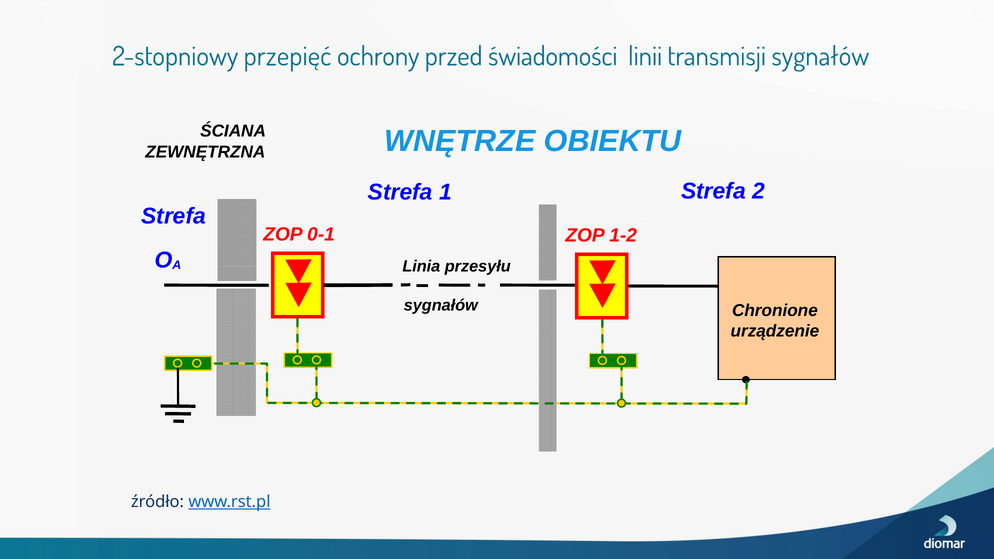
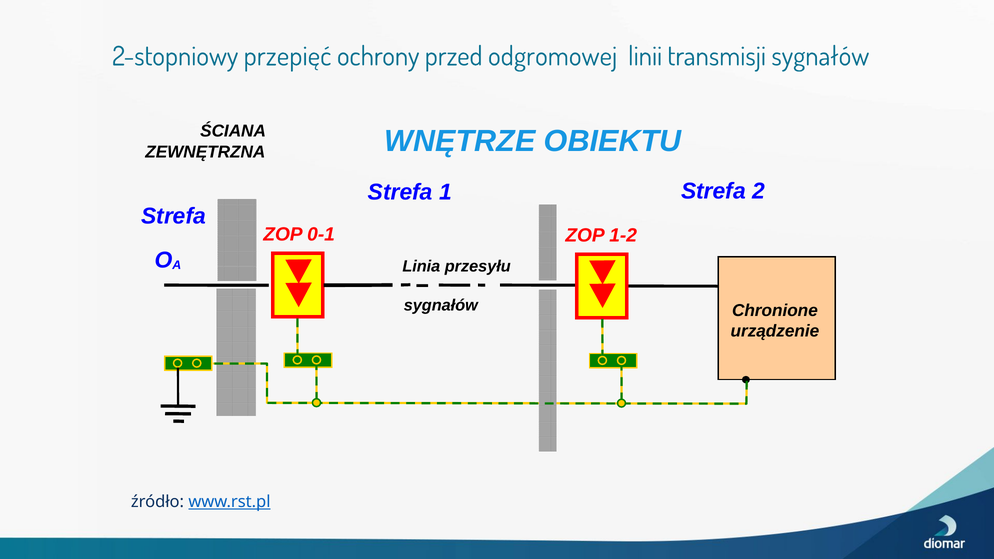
świadomości: świadomości -> odgromowej (553, 57)
